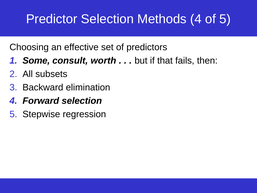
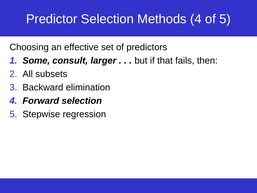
worth: worth -> larger (103, 60)
